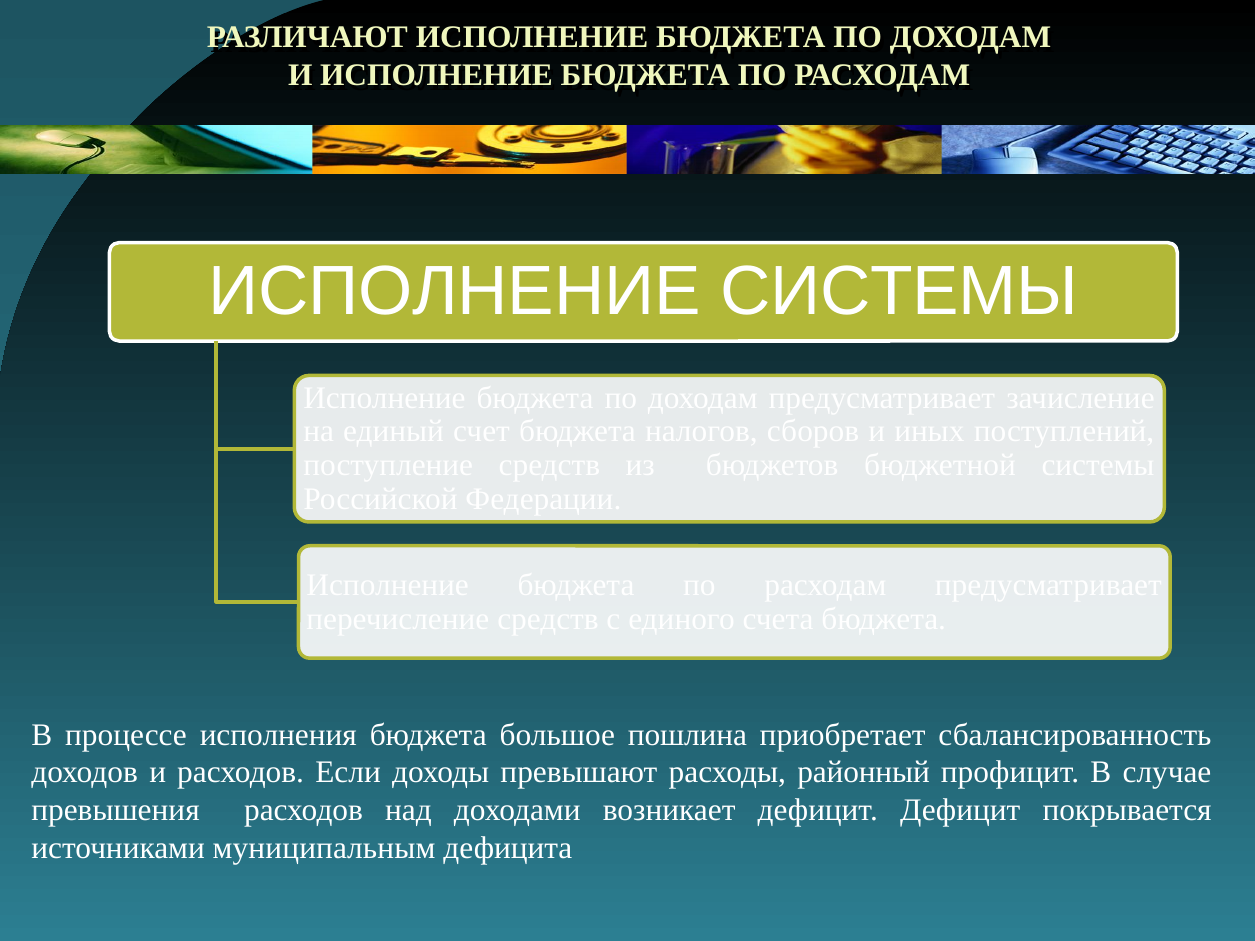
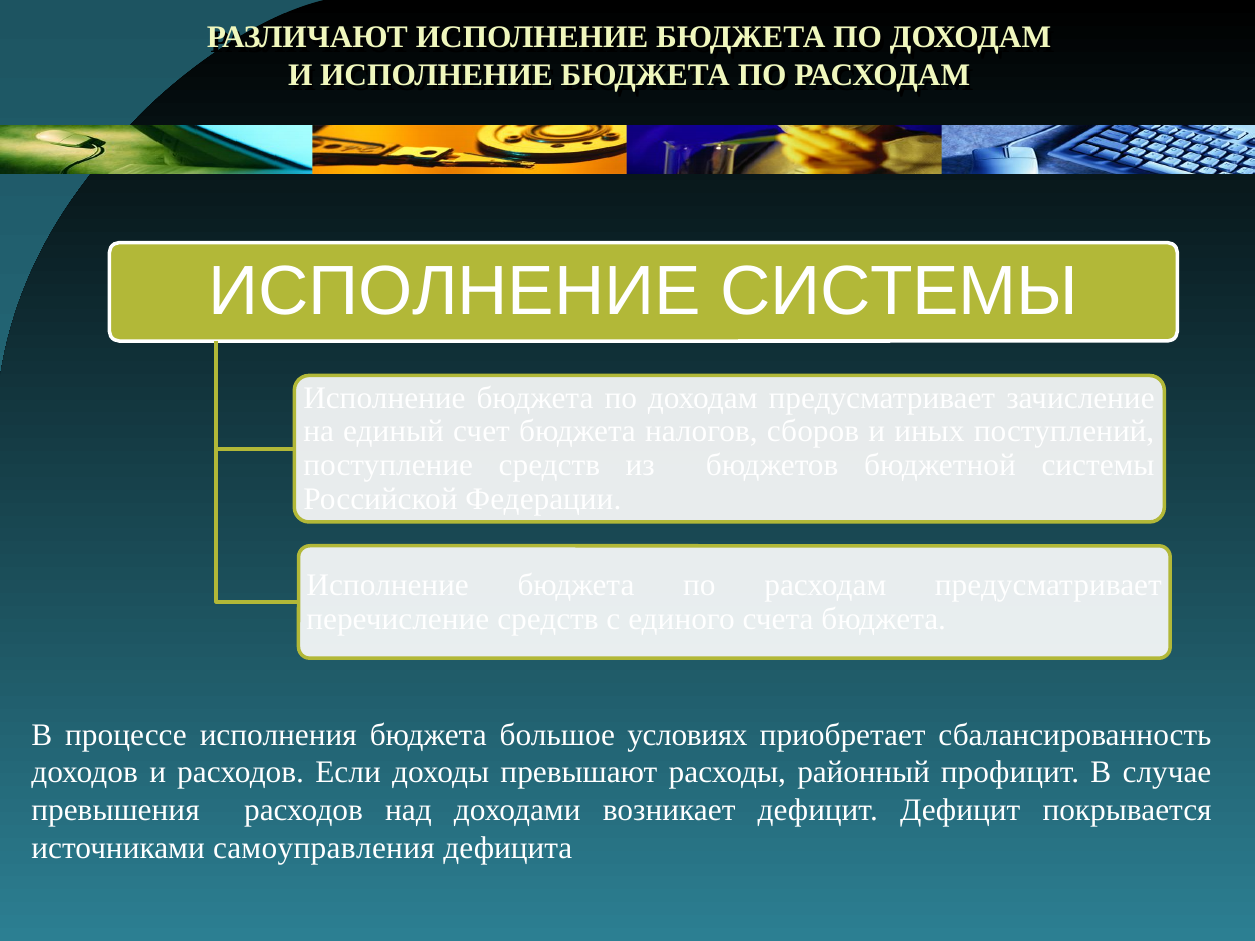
пошлина: пошлина -> условиях (687, 735)
муниципальным: муниципальным -> самоуправления (324, 848)
